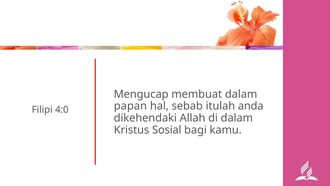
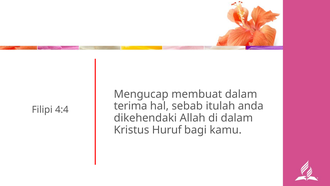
papan: papan -> terima (131, 106)
4:0: 4:0 -> 4:4 (62, 109)
Sosial: Sosial -> Huruf (167, 130)
